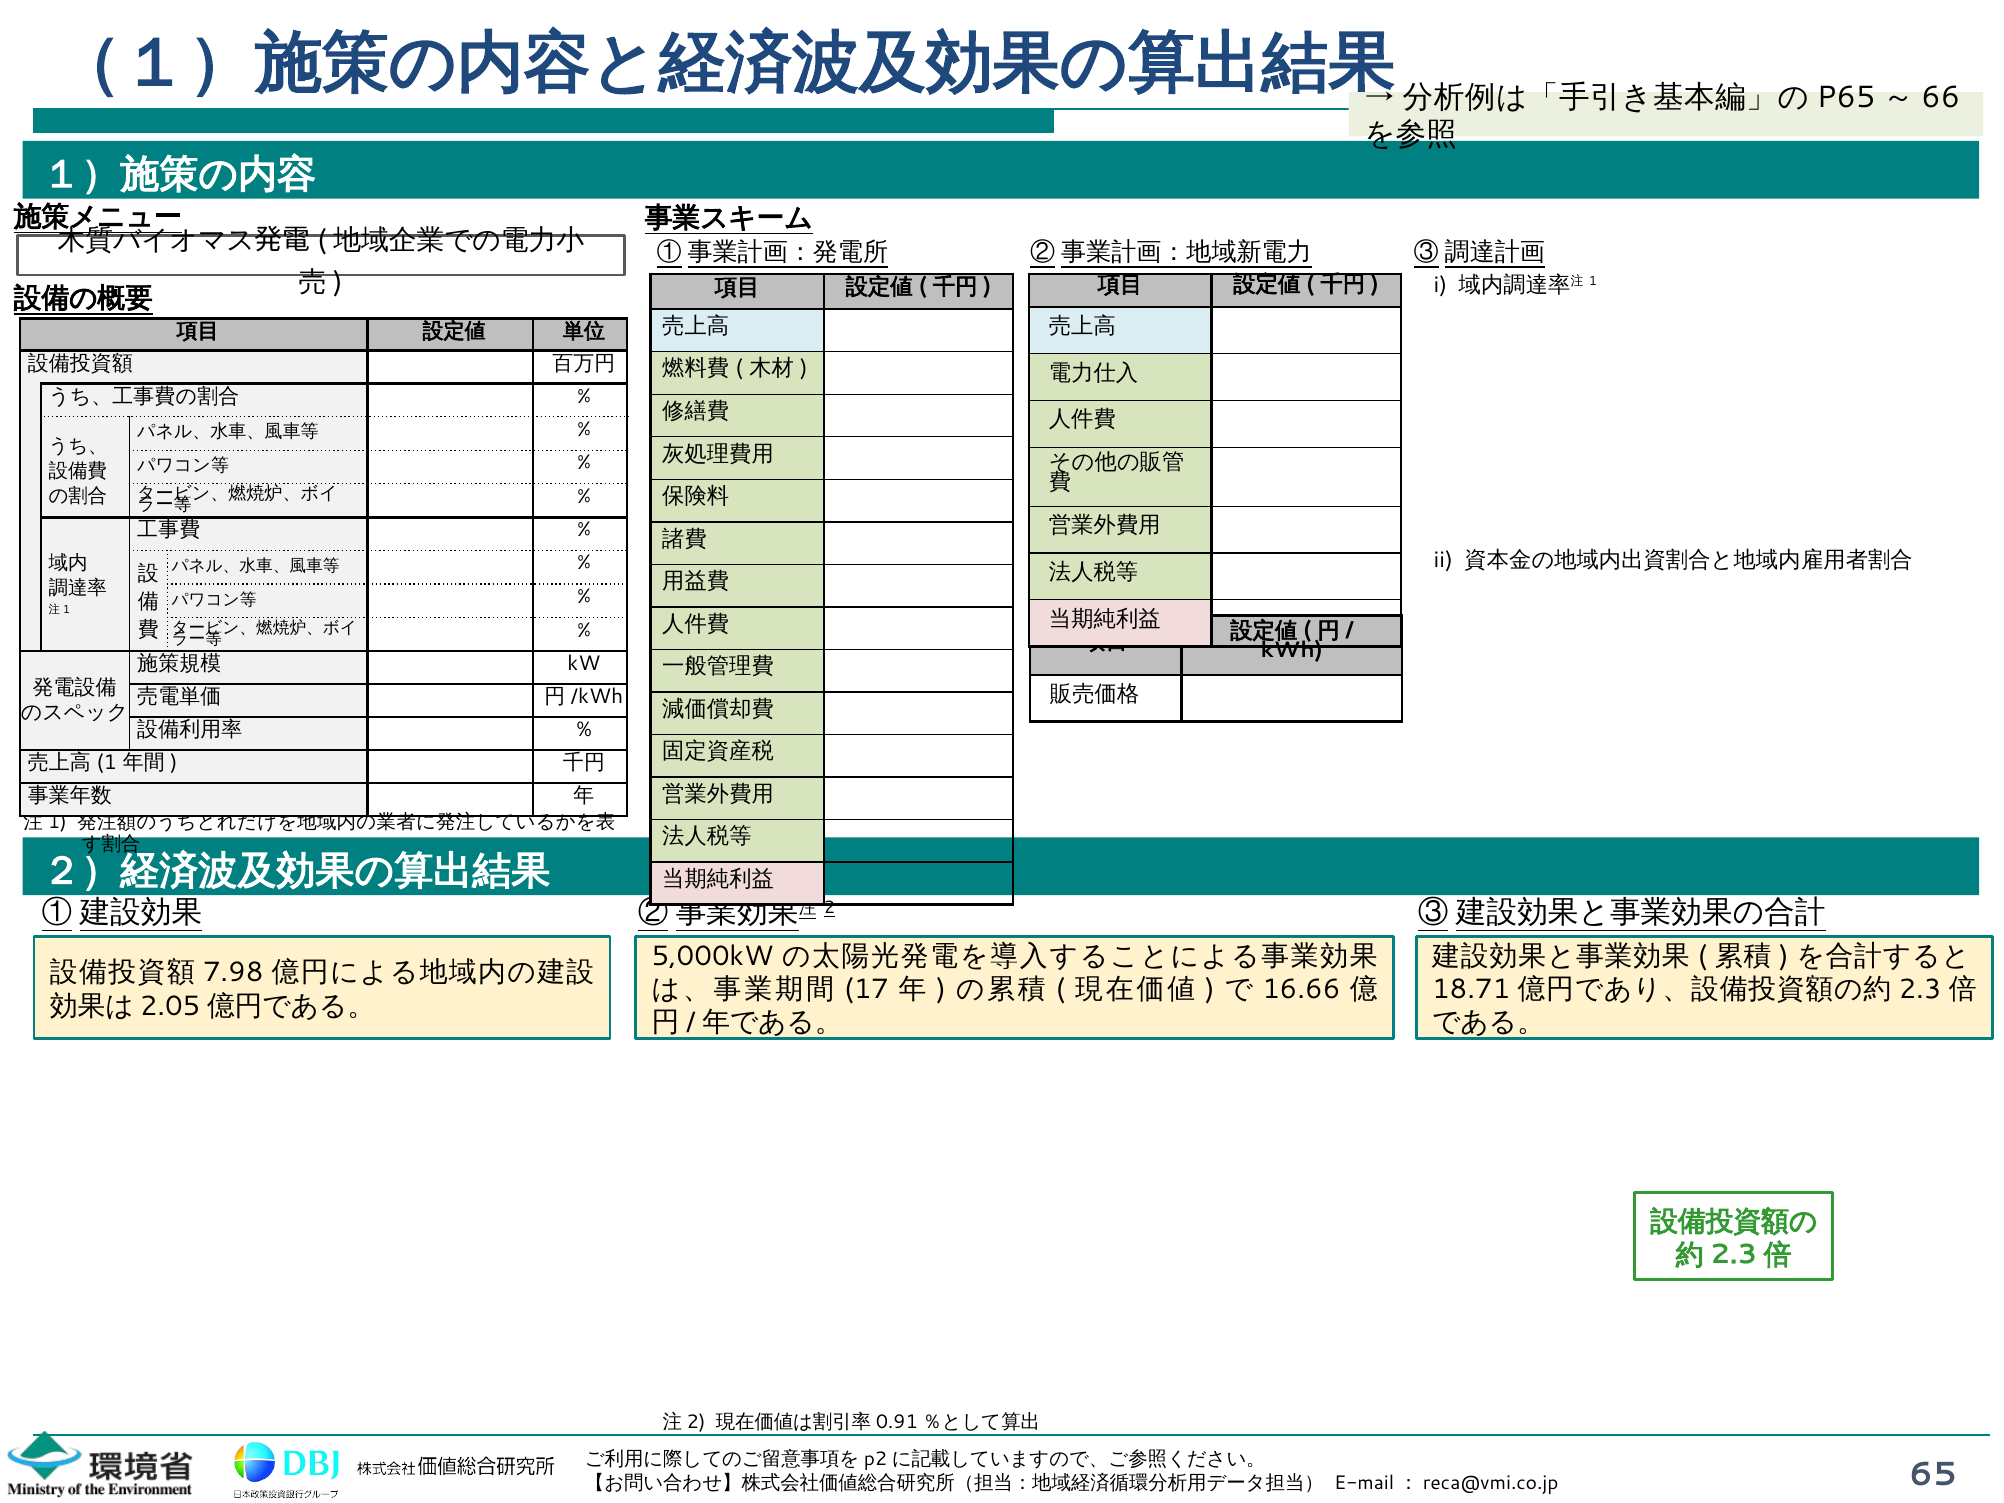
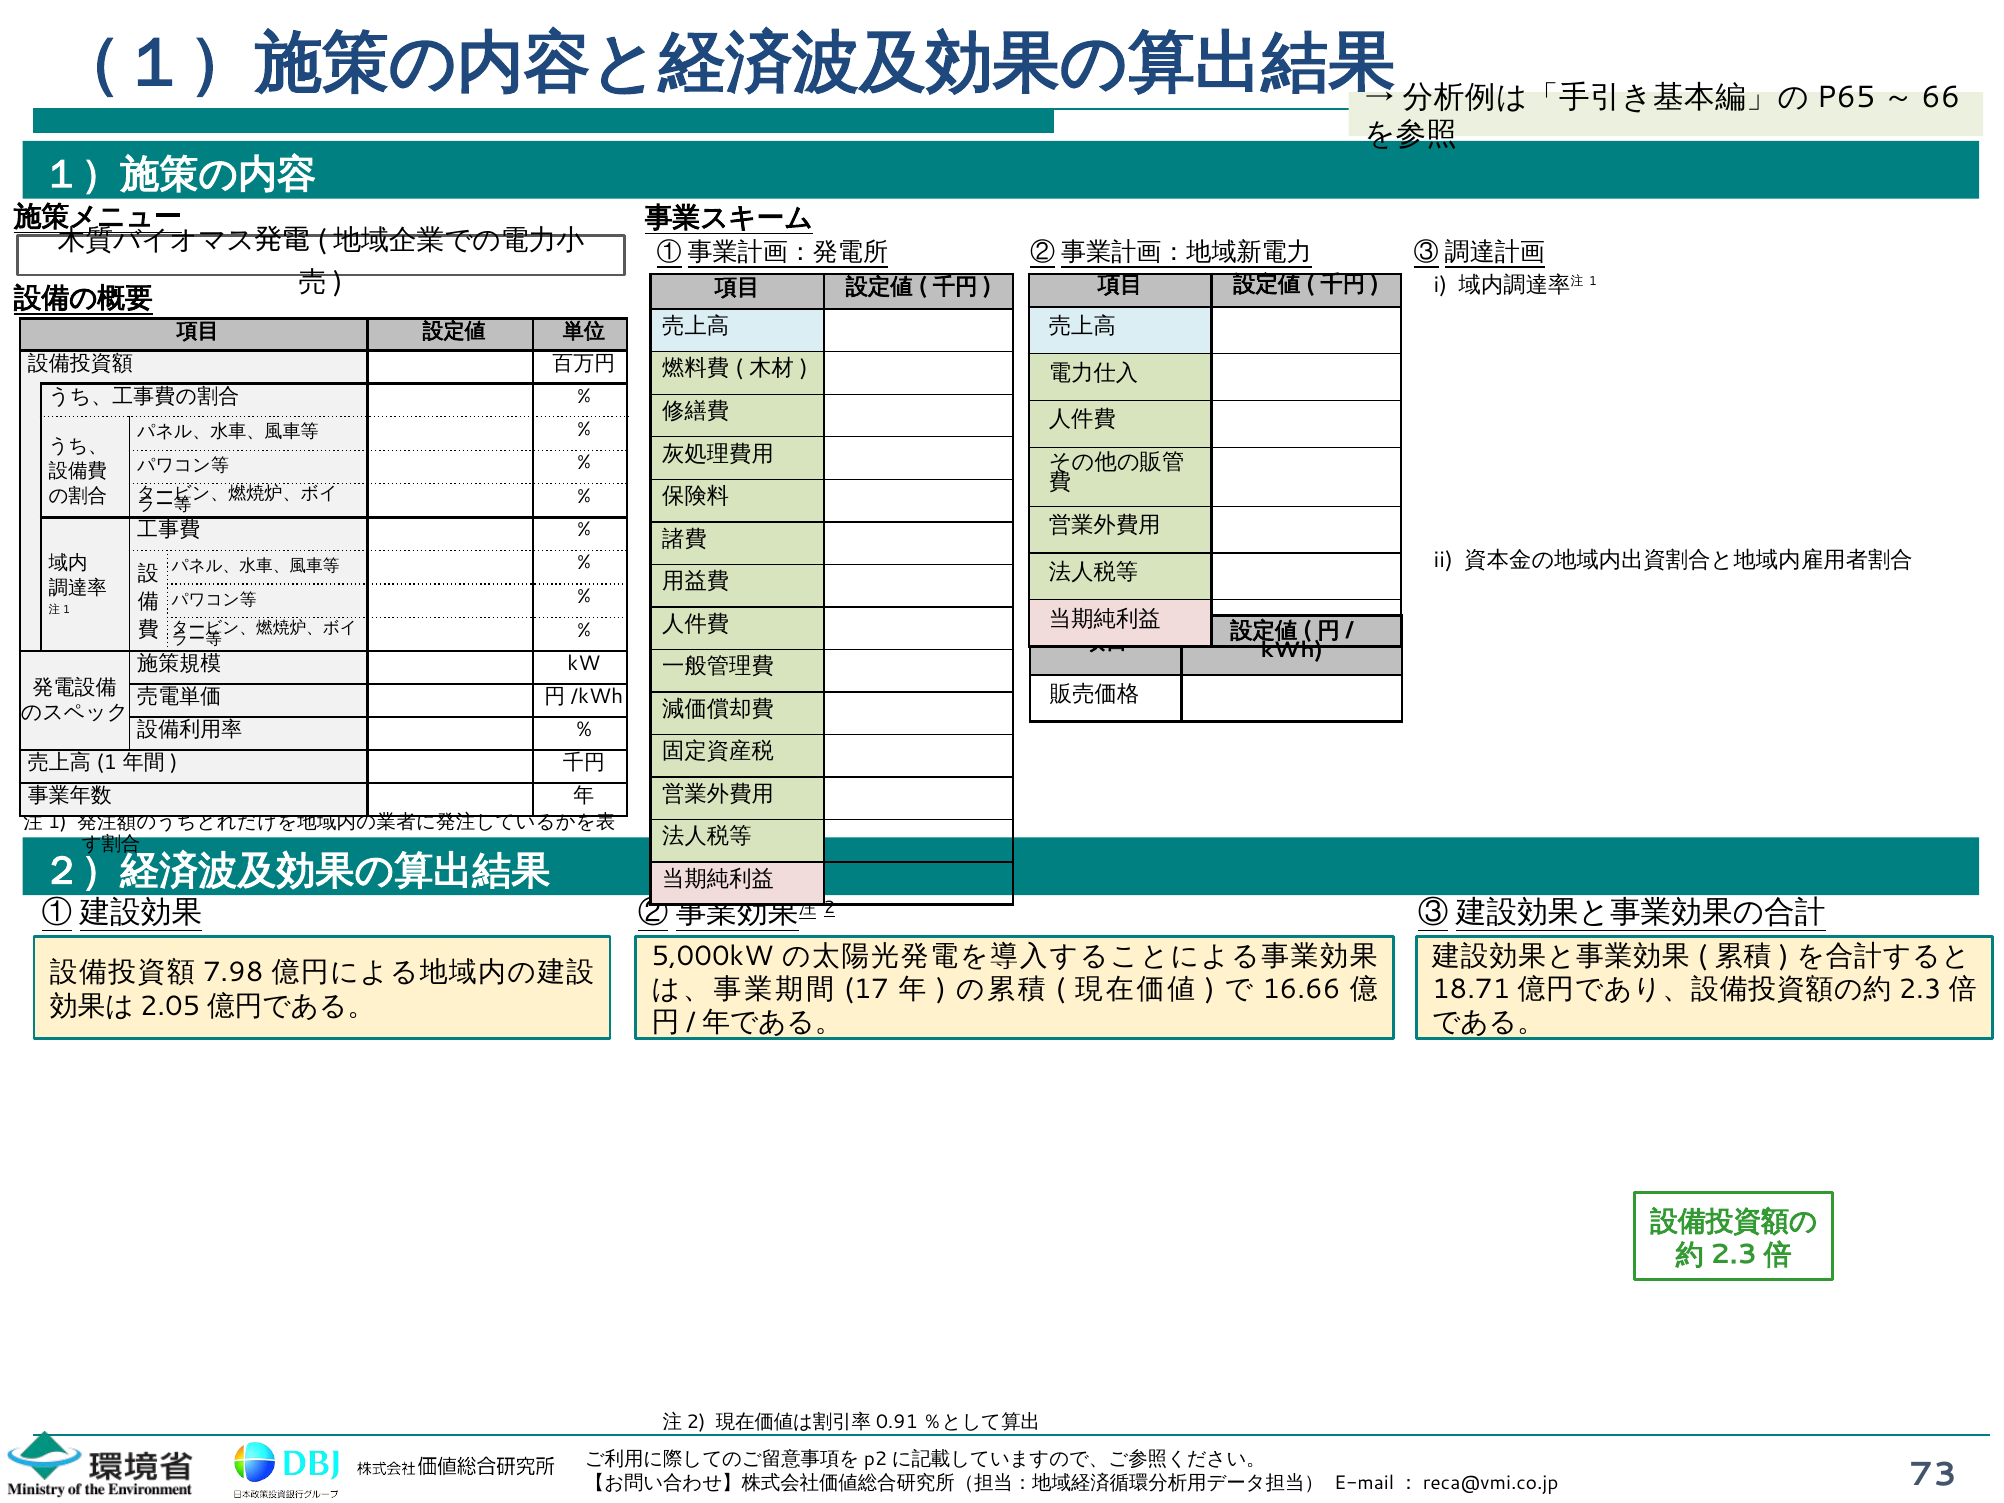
65: 65 -> 73 (1933, 1475)
